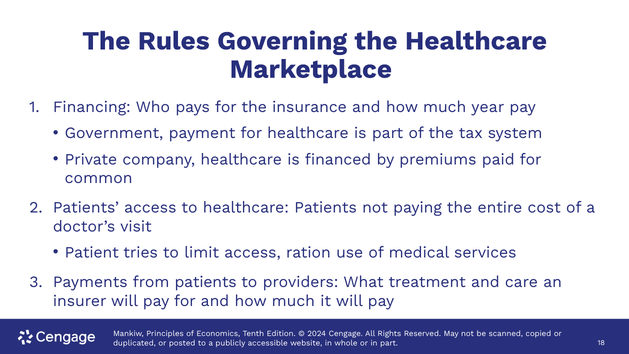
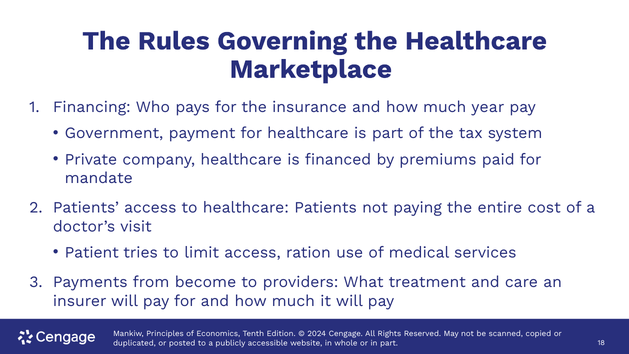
common: common -> mandate (99, 178)
from patients: patients -> become (205, 282)
